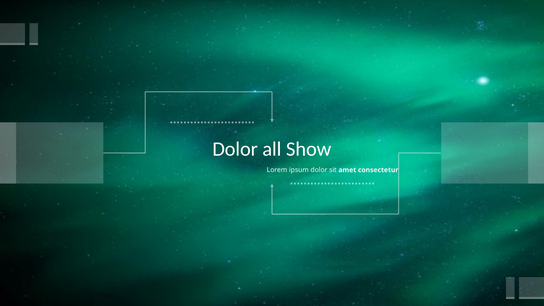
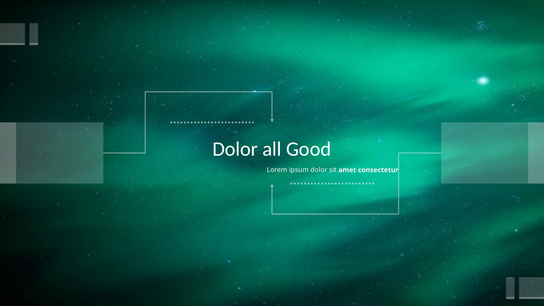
Show: Show -> Good (309, 149)
